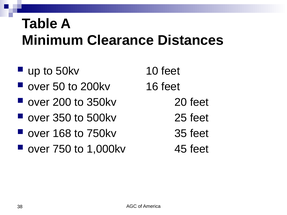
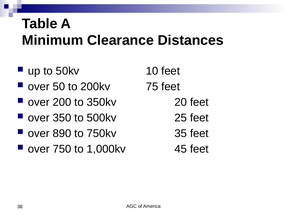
16: 16 -> 75 (152, 87)
168: 168 -> 890 (62, 134)
